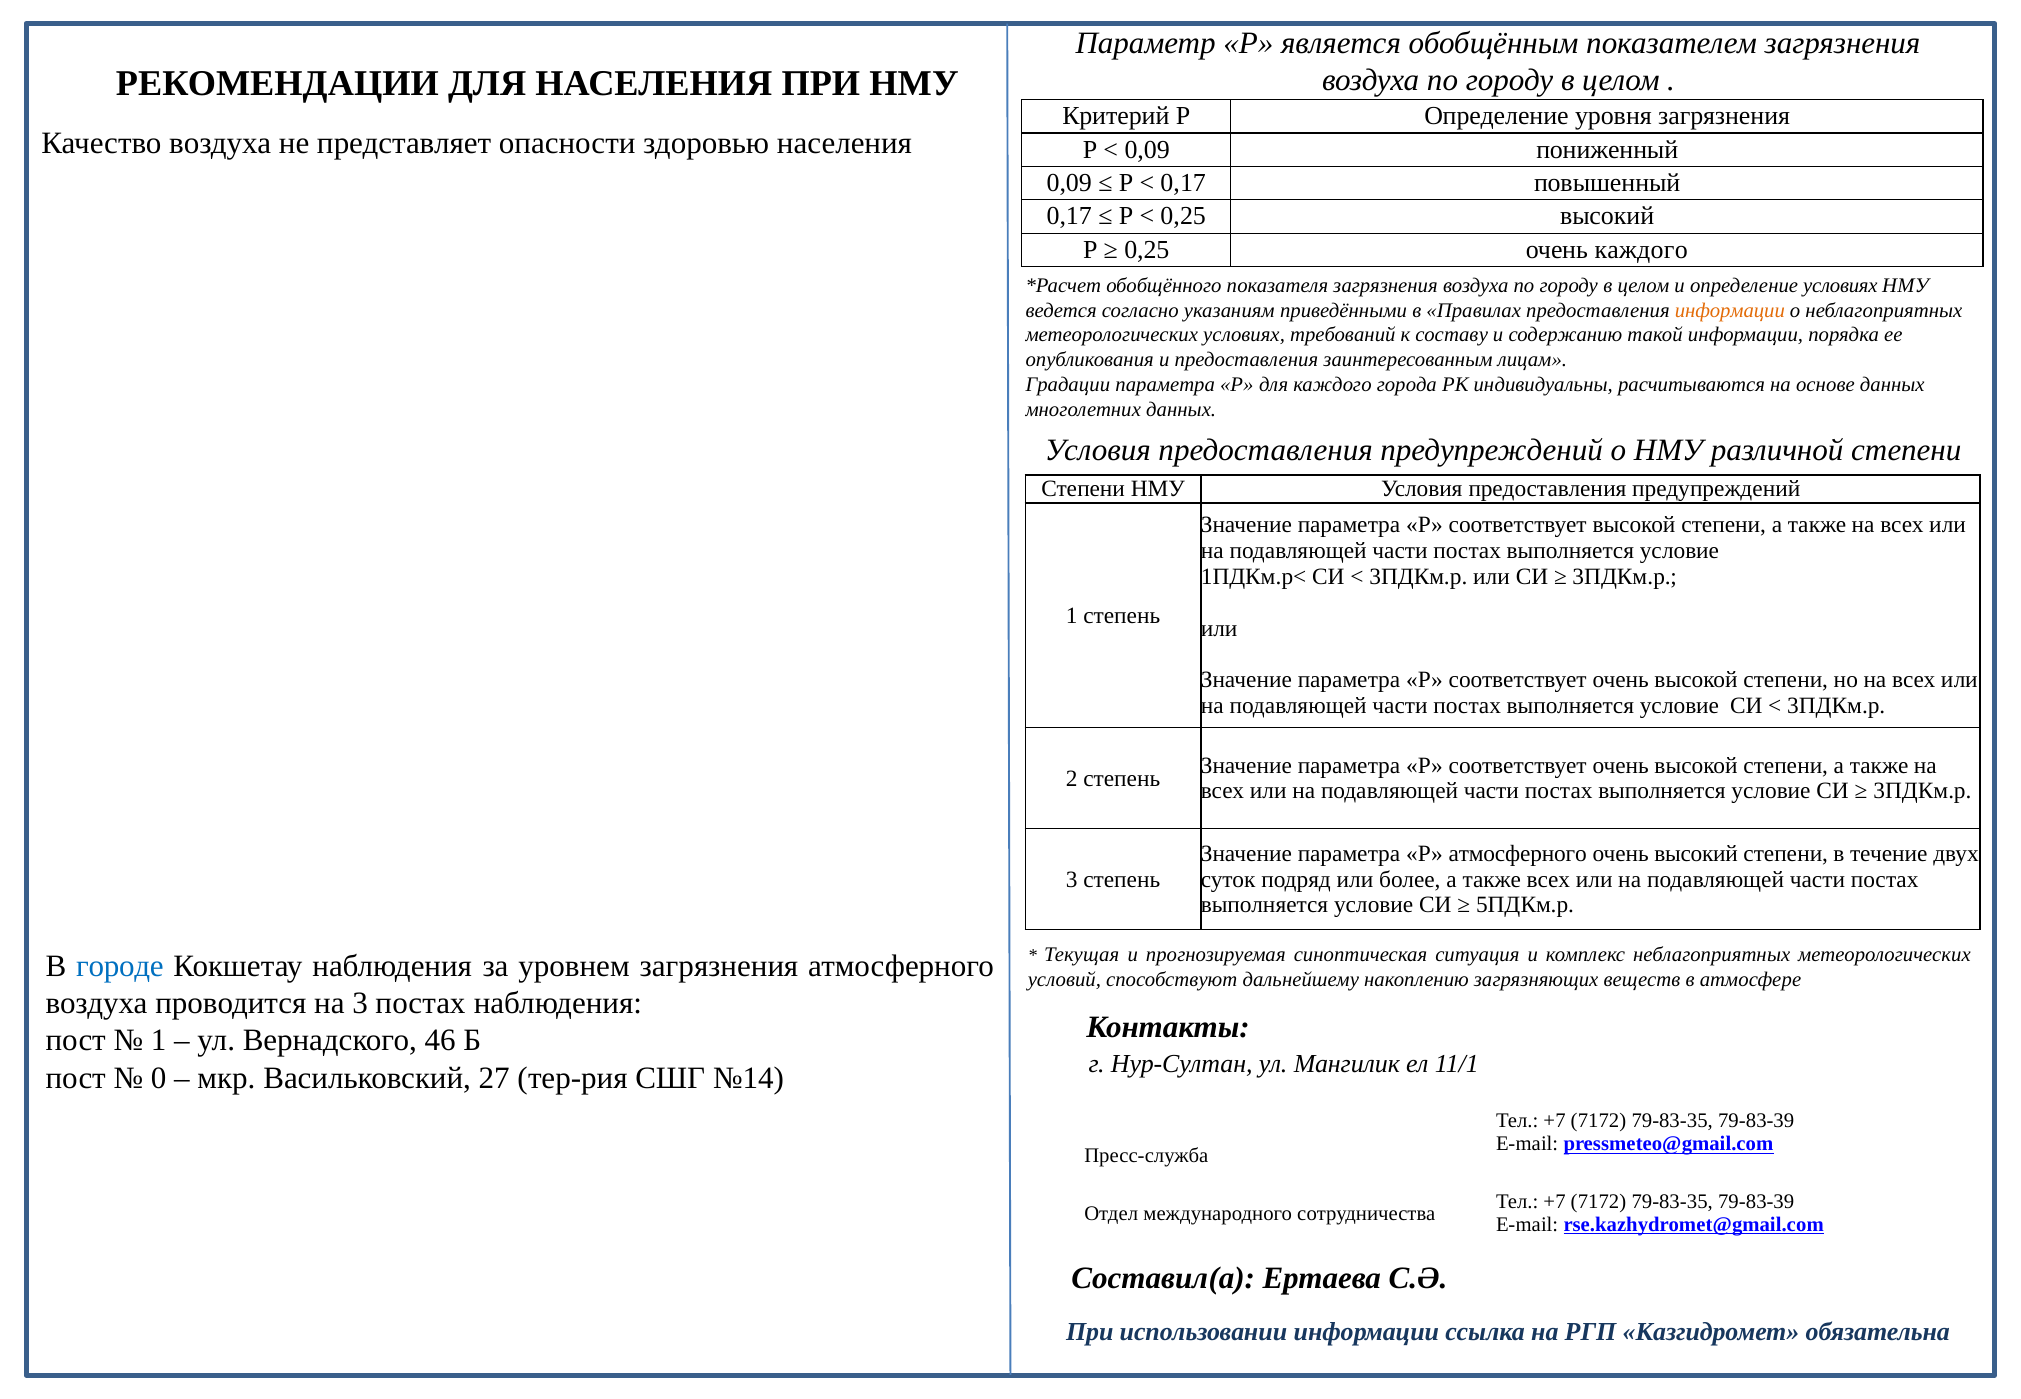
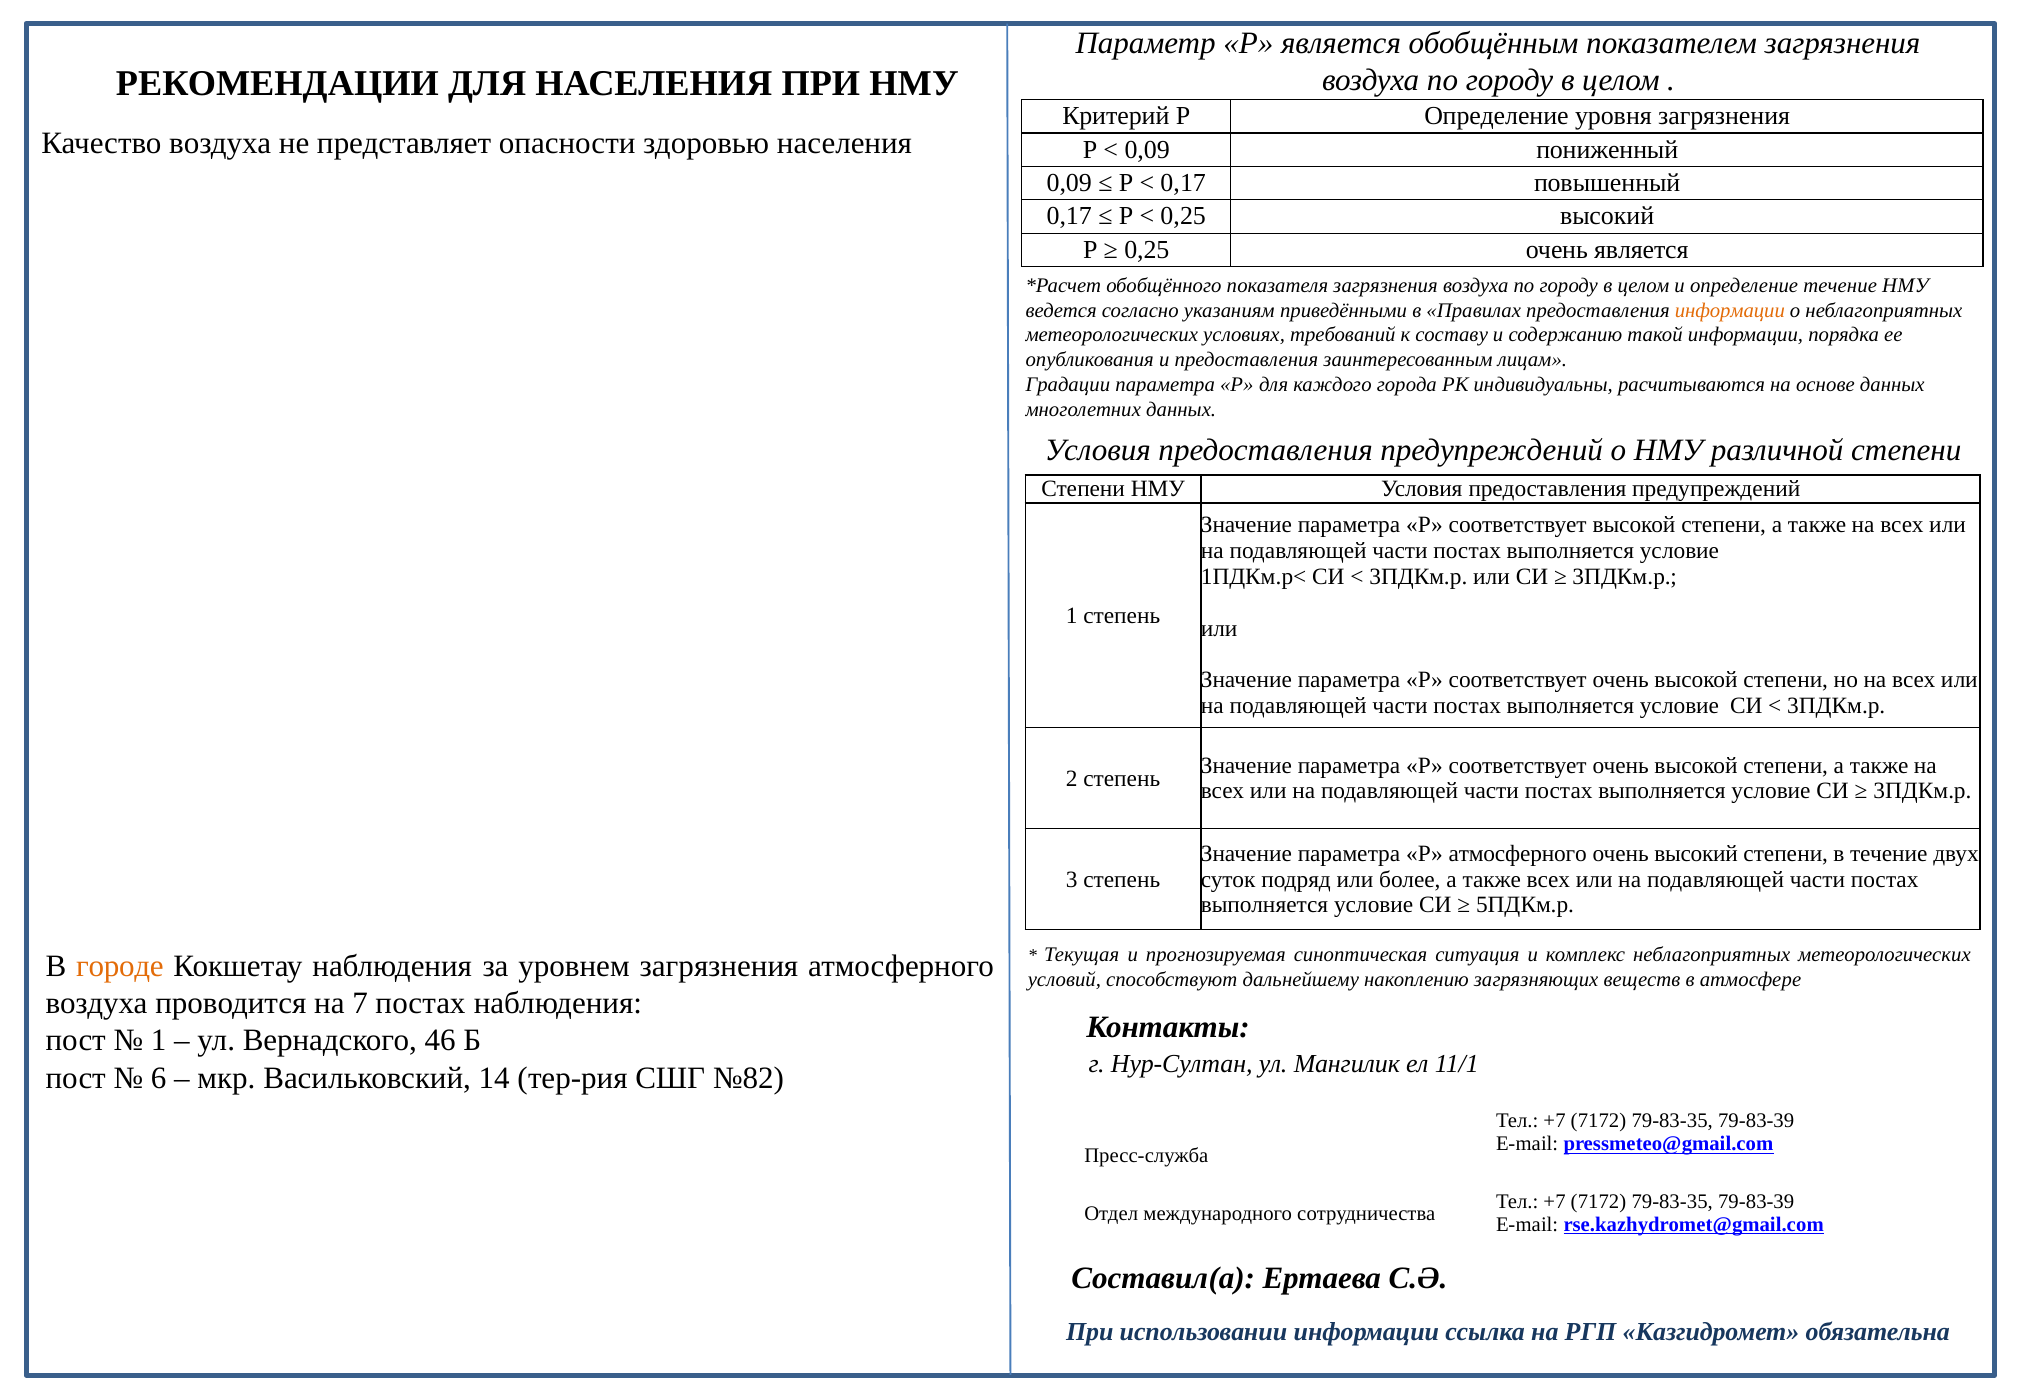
очень каждого: каждого -> является (1641, 250)
определение условиях: условиях -> течение (1840, 285)
городе colour: blue -> orange (120, 966)
на 3: 3 -> 7 (360, 1003)
0: 0 -> 6 (159, 1078)
27: 27 -> 14 (494, 1078)
№14: №14 -> №82 (748, 1078)
